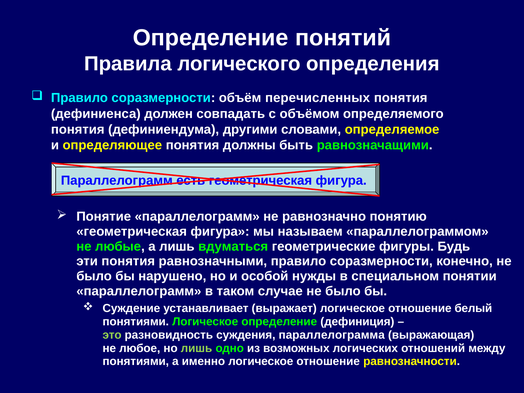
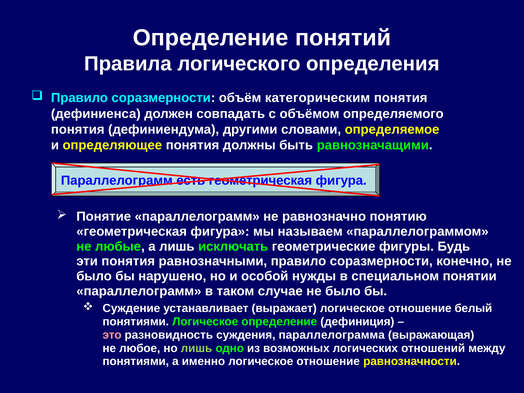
перечисленных: перечисленных -> категорическим (318, 98)
вдуматься: вдуматься -> исключать (233, 246)
это colour: light green -> pink (112, 335)
